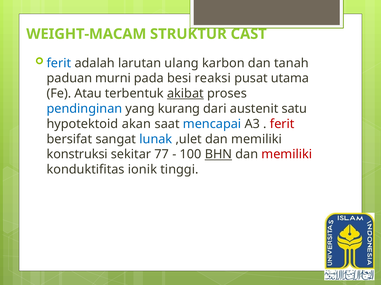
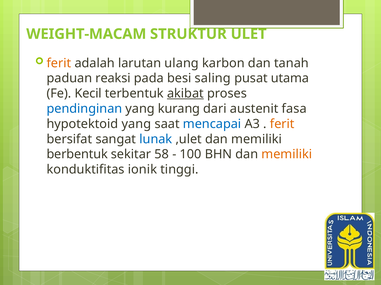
CAST: CAST -> ULET (249, 34)
ferit colour: blue -> orange (59, 63)
murni: murni -> reaksi (113, 79)
reaksi: reaksi -> saling (213, 79)
Atau: Atau -> Kecil (88, 94)
satu: satu -> fasa (294, 109)
hypotektoid akan: akan -> yang (136, 124)
ferit colour: red -> orange (282, 124)
konstruksi: konstruksi -> berbentuk (77, 155)
77: 77 -> 58 (162, 155)
BHN underline: present -> none (218, 155)
memiliki colour: red -> orange (287, 155)
